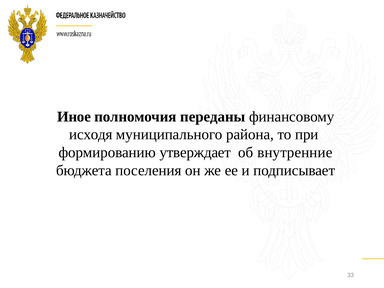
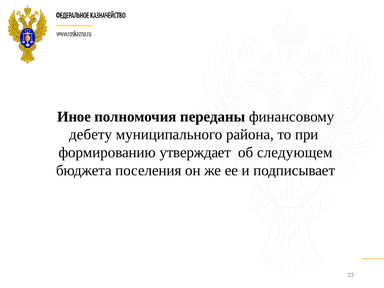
исходя: исходя -> дебету (91, 135)
внутренние: внутренние -> следующем (295, 152)
